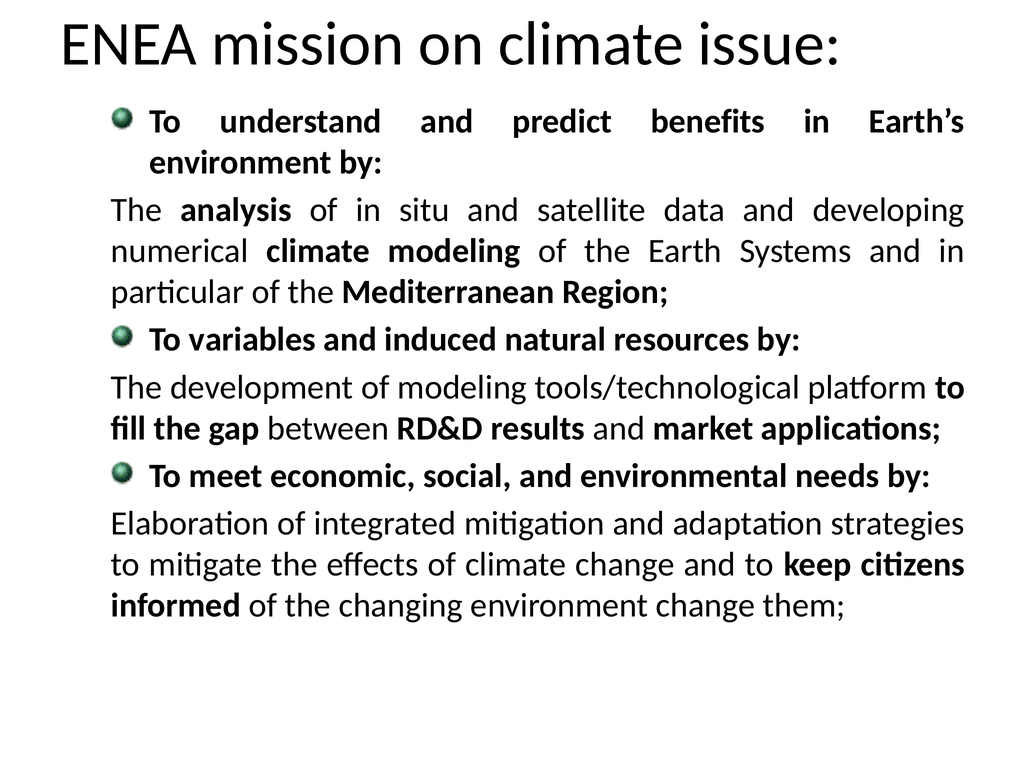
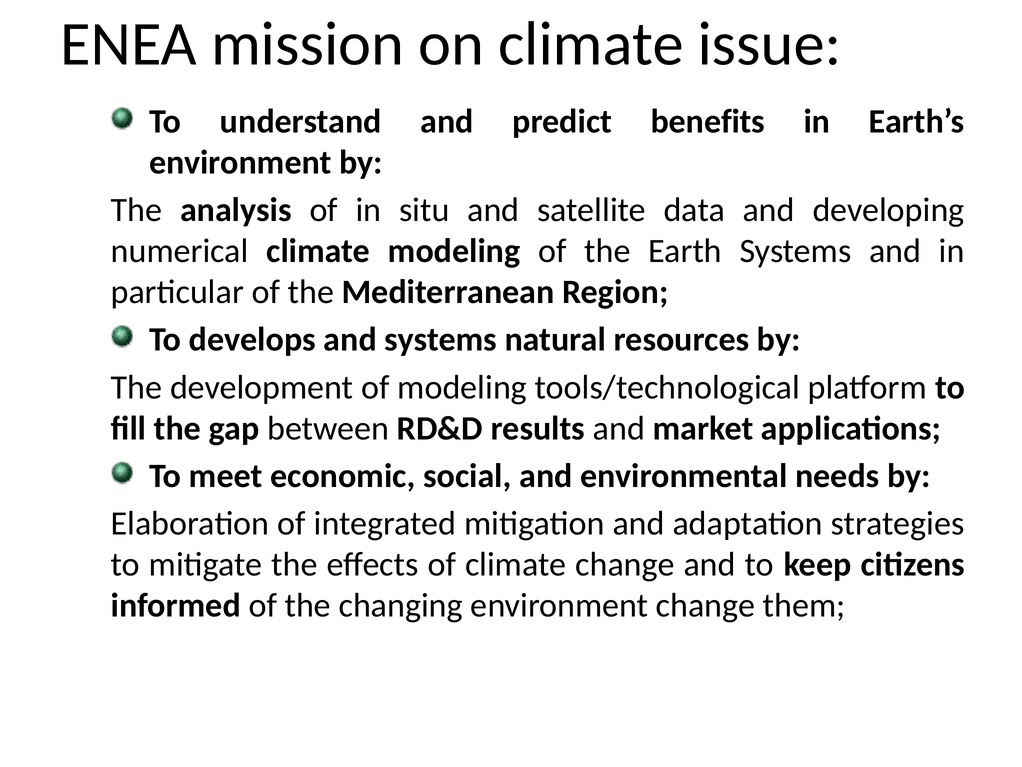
variables: variables -> develops (252, 339)
and induced: induced -> systems (441, 339)
